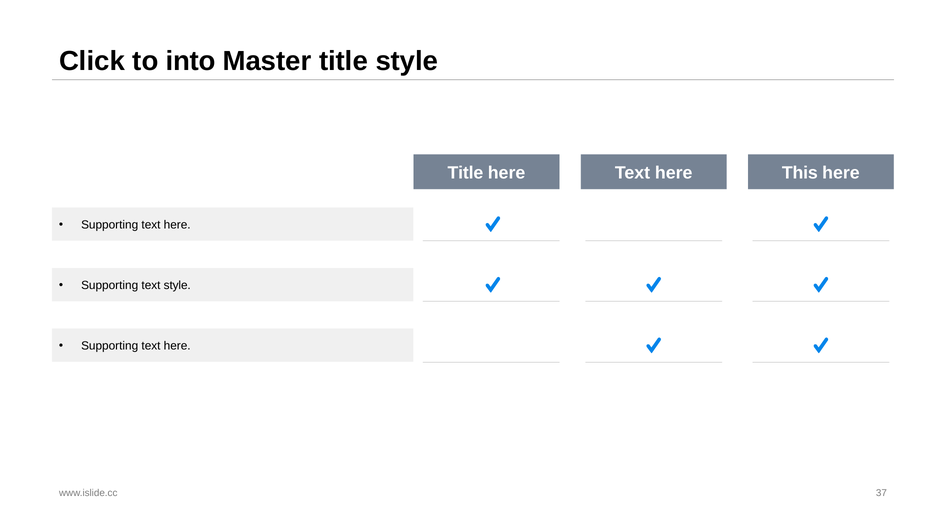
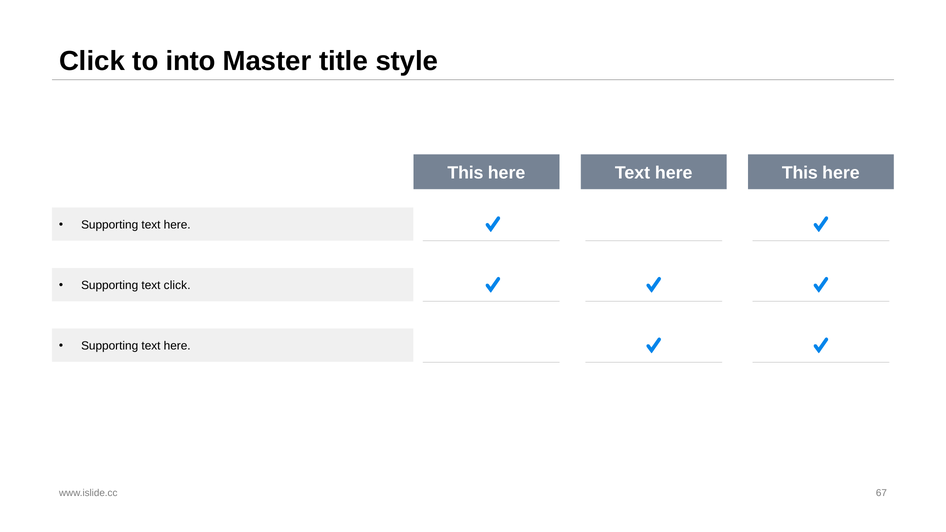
Title: Title -> This (465, 173)
text style: style -> click (177, 286)
37: 37 -> 67 (881, 493)
